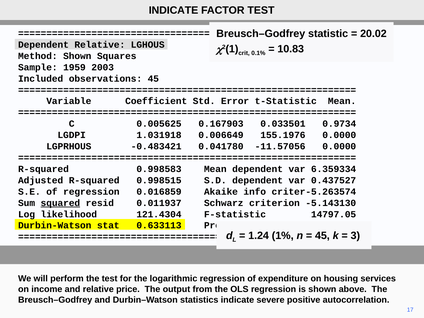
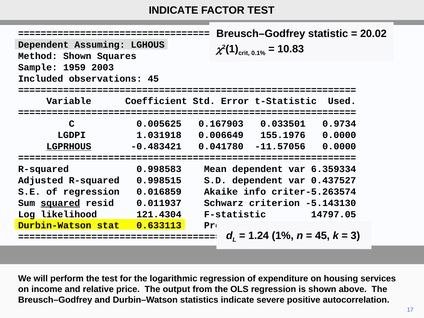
Dependent Relative: Relative -> Assuming (100, 45)
t-Statistic Mean: Mean -> Used (342, 101)
LGPRHOUS underline: none -> present (69, 146)
